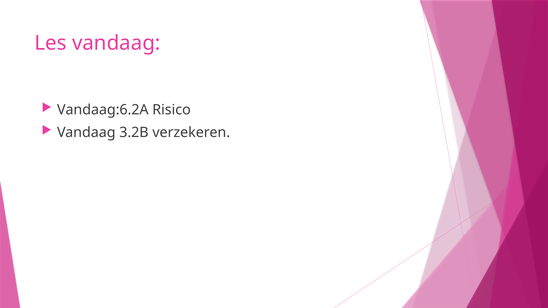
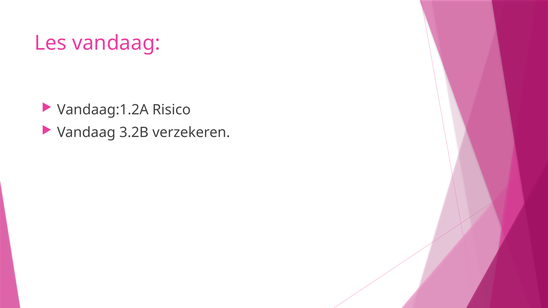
Vandaag:6.2A: Vandaag:6.2A -> Vandaag:1.2A (103, 110)
